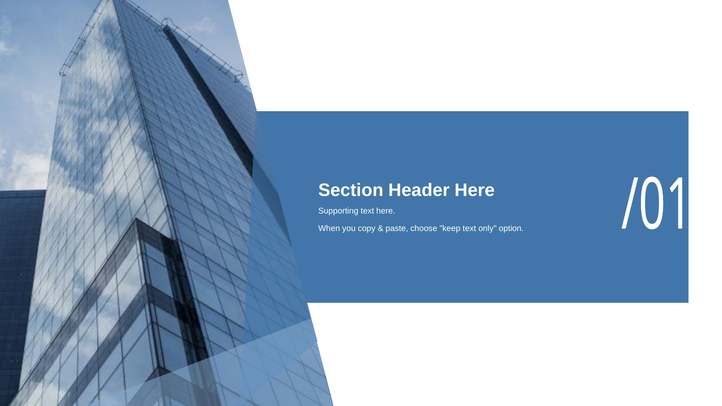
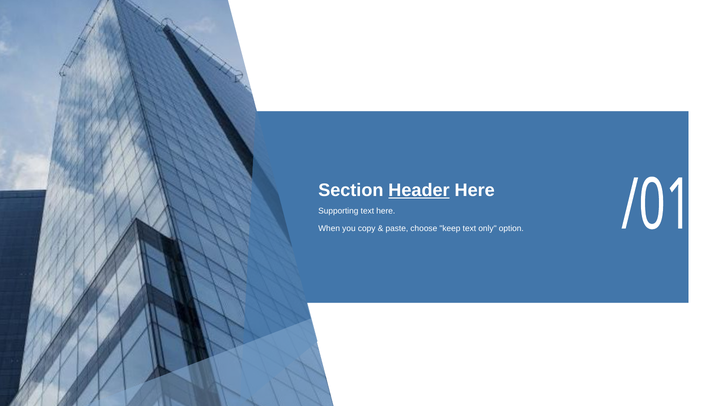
Header underline: none -> present (419, 190)
